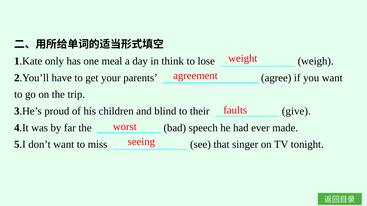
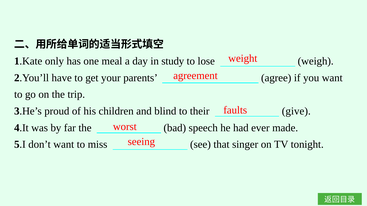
think: think -> study (173, 61)
